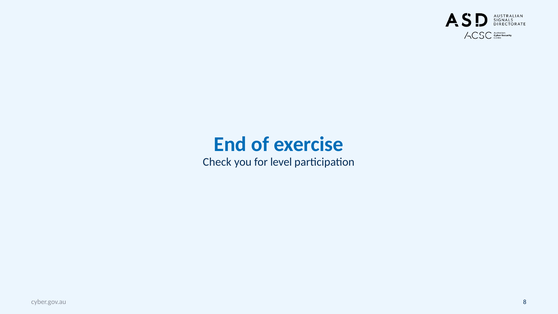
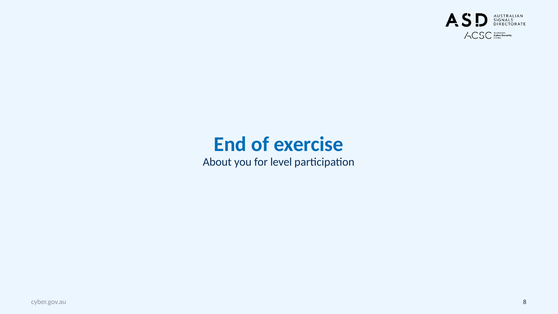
Check: Check -> About (217, 162)
